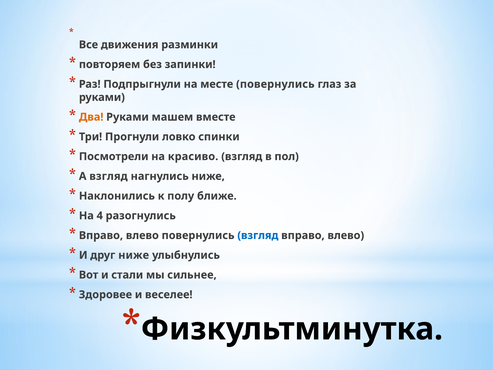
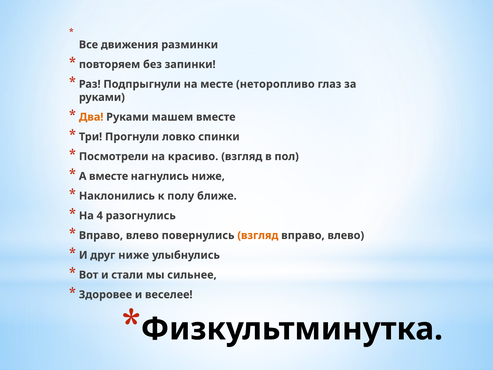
месте повернулись: повернулись -> неторопливо (275, 84)
А взгляд: взгляд -> вместе (109, 176)
взгляд colour: blue -> orange (258, 235)
